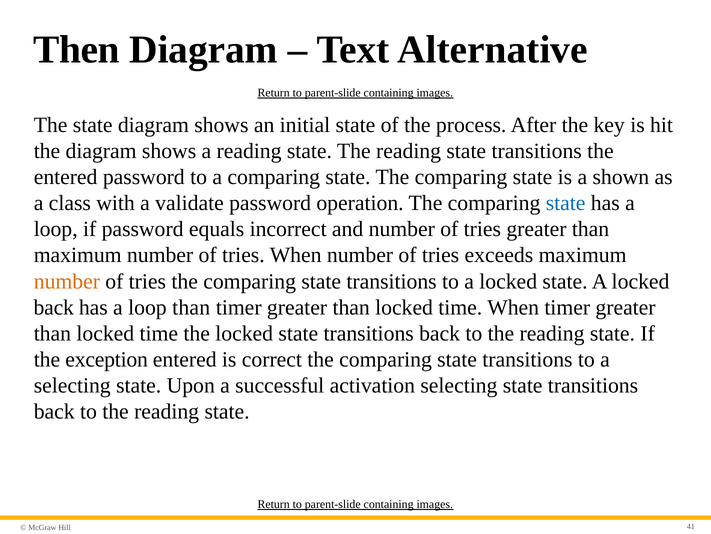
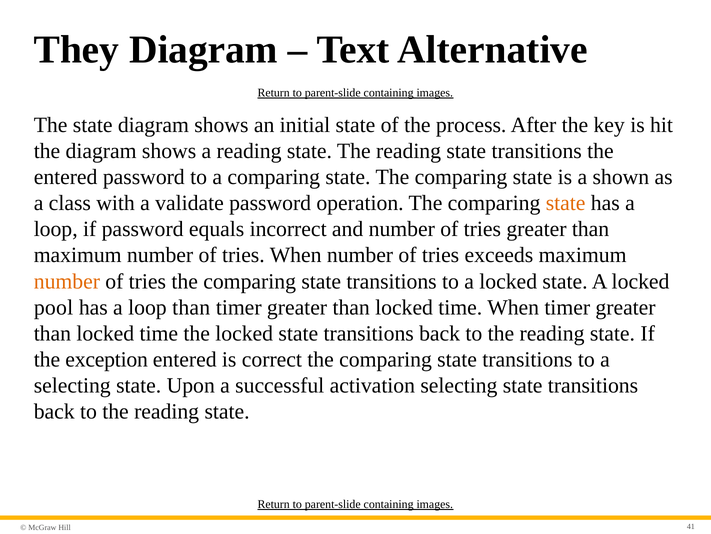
Then: Then -> They (76, 50)
state colour: blue -> orange (566, 203)
back: back -> pool (54, 307)
